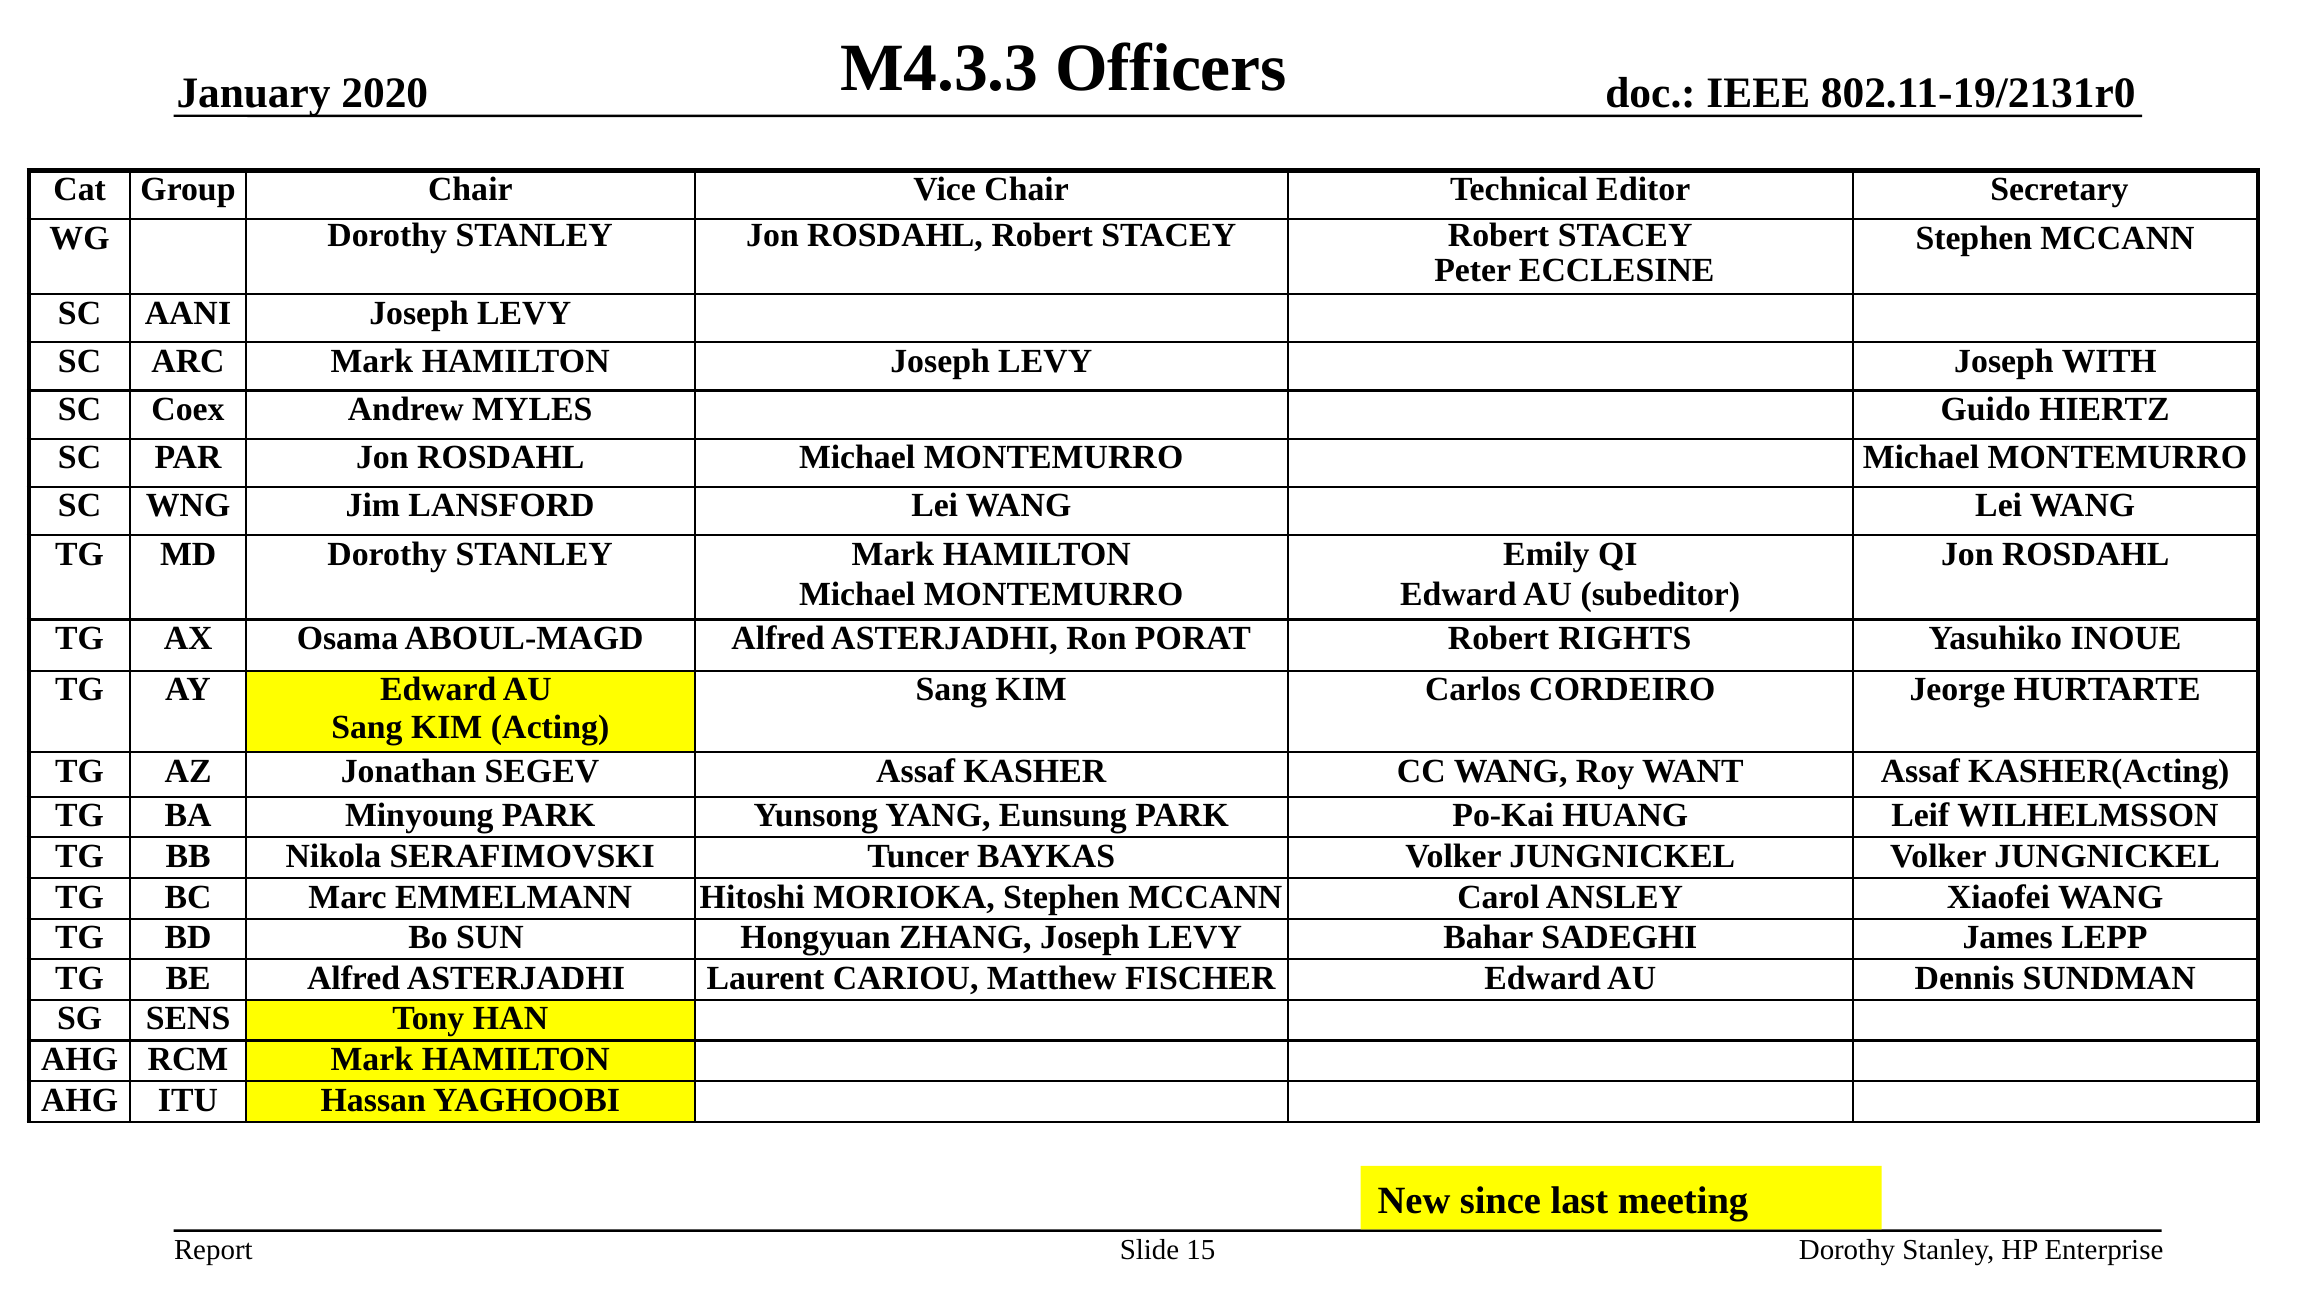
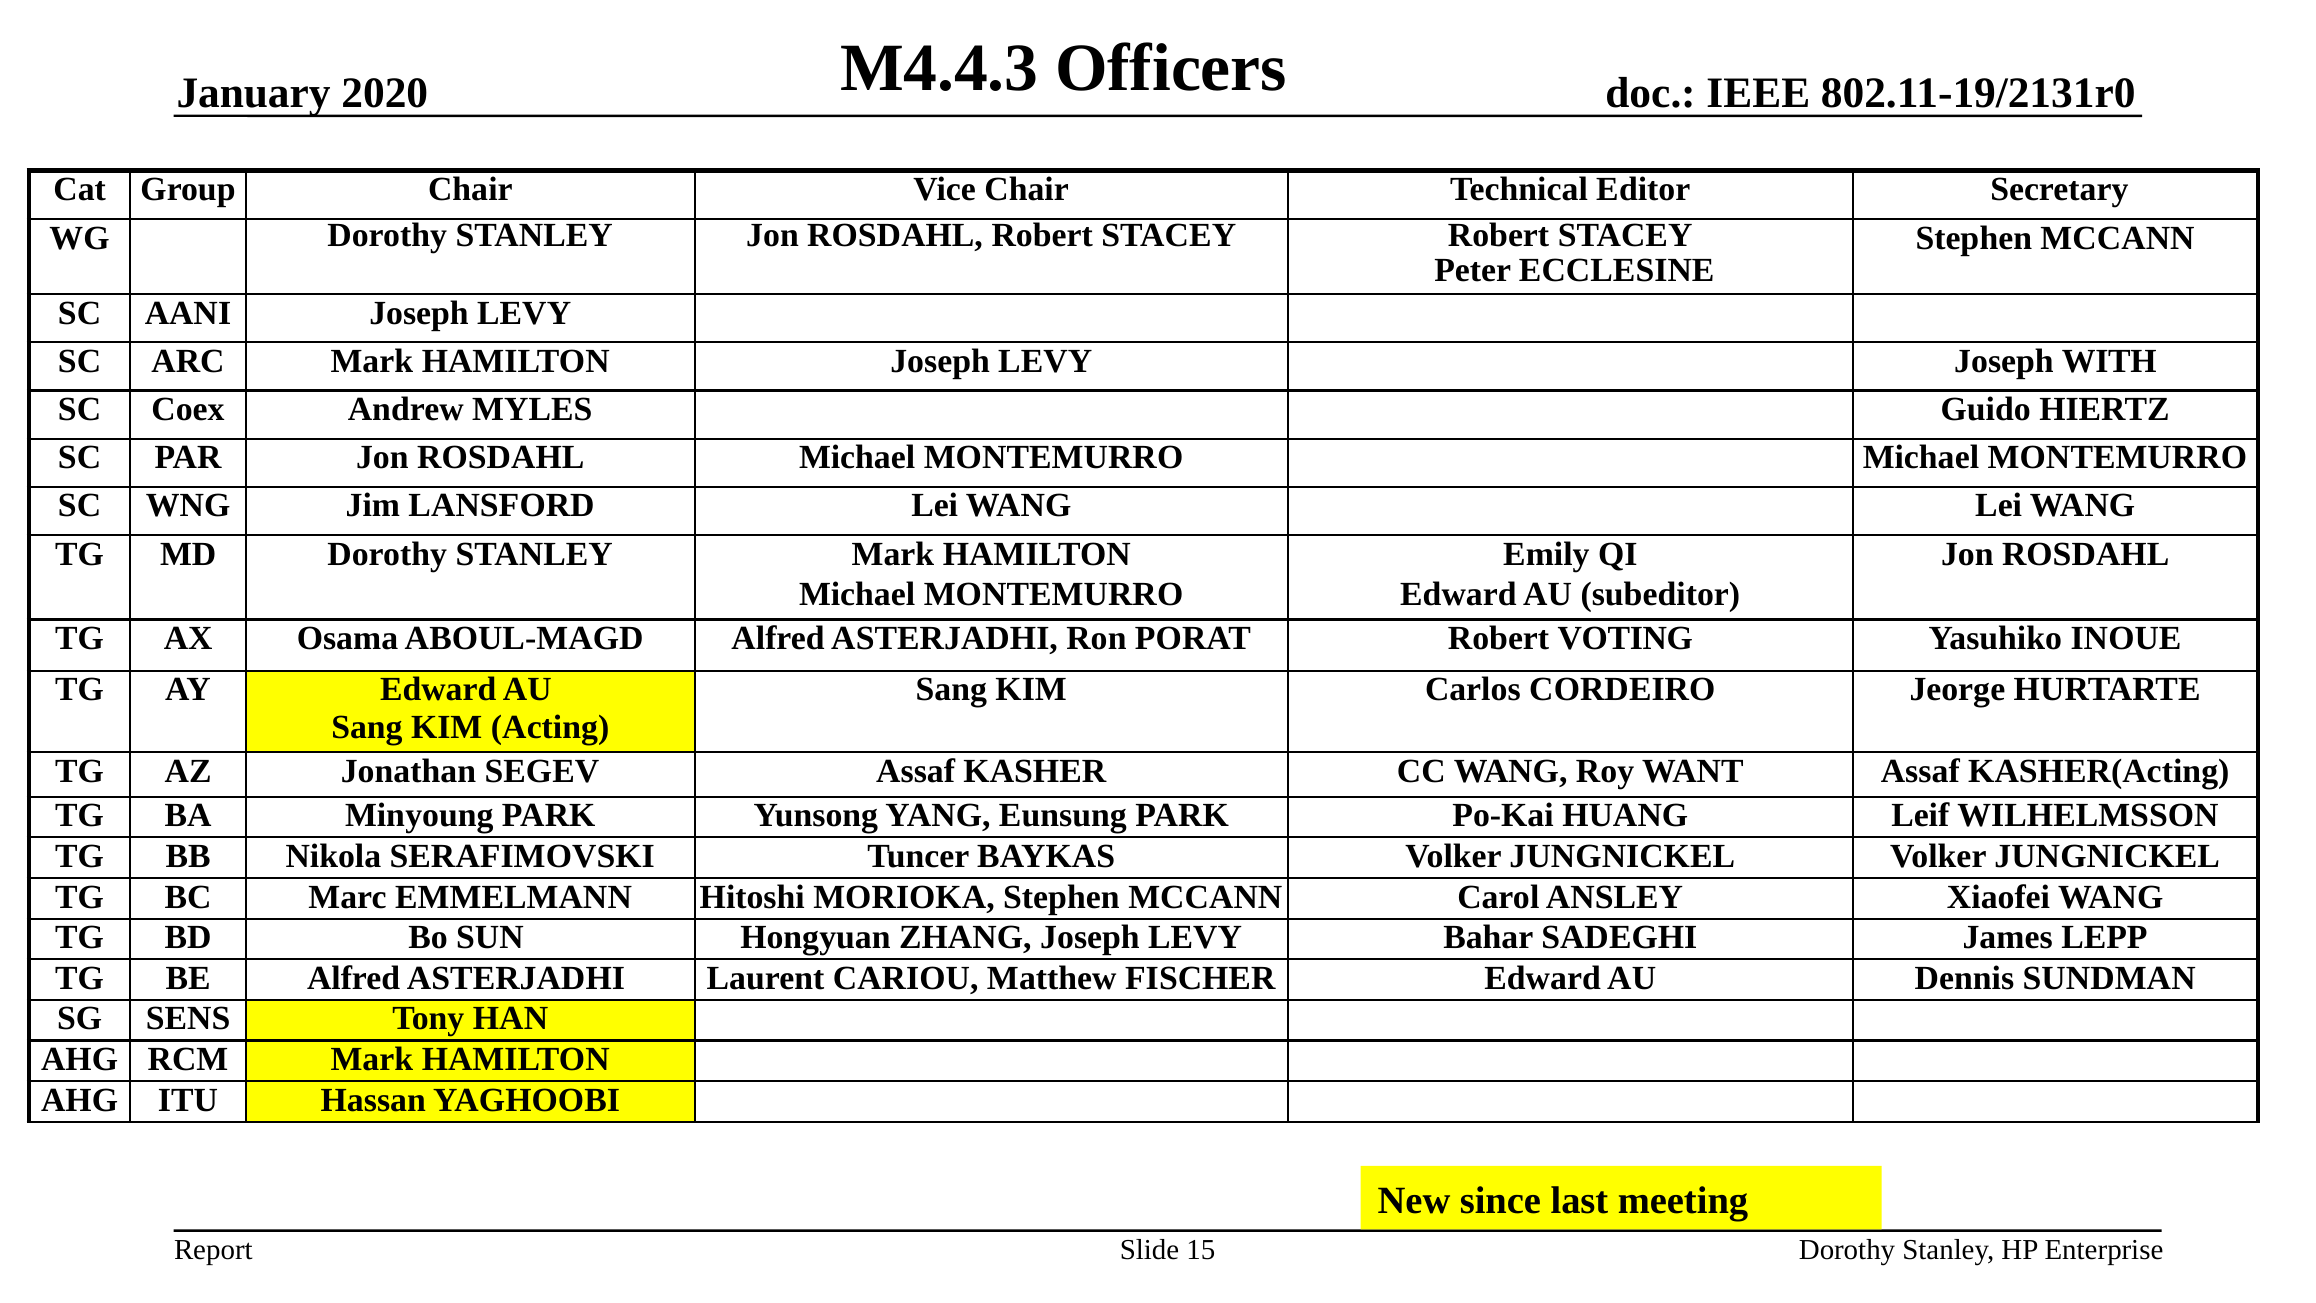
M4.3.3: M4.3.3 -> M4.4.3 (939, 68)
RIGHTS: RIGHTS -> VOTING (1625, 638)
